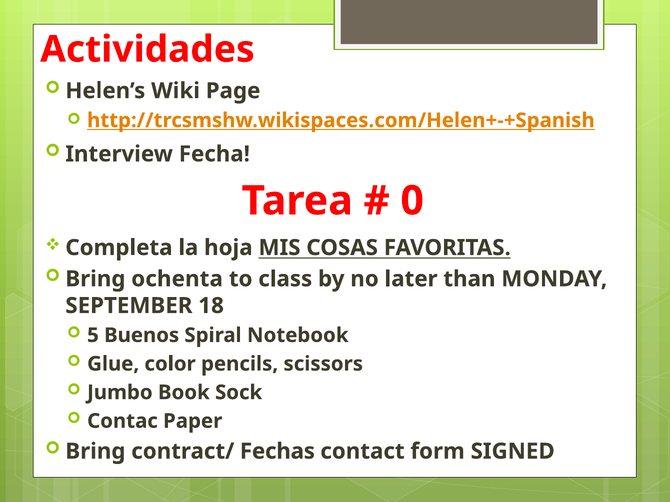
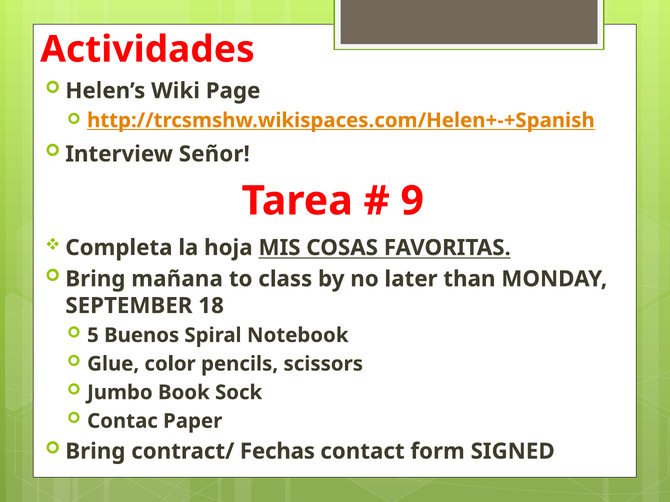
Fecha: Fecha -> Señor (214, 154)
0: 0 -> 9 (412, 201)
ochenta: ochenta -> mañana (177, 279)
